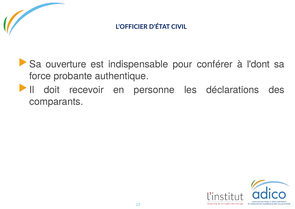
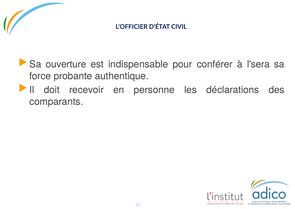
l'dont: l'dont -> l'sera (258, 64)
